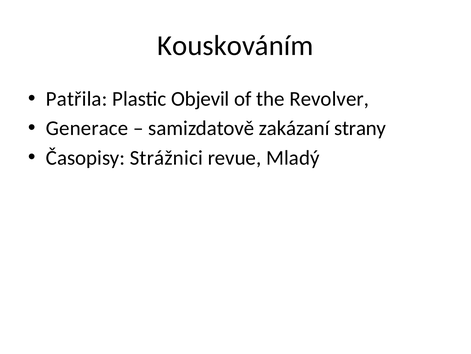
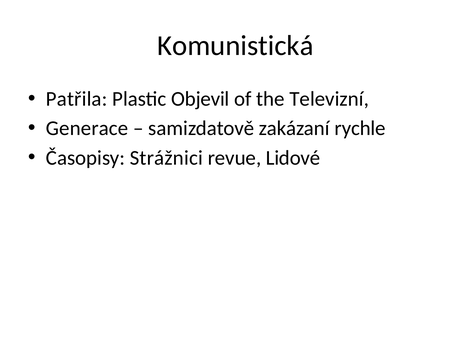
Kouskováním: Kouskováním -> Komunistická (235, 46)
Revolver: Revolver -> Televizní (329, 99)
strany: strany -> rychle (360, 128)
Mladý: Mladý -> Lidové (293, 157)
